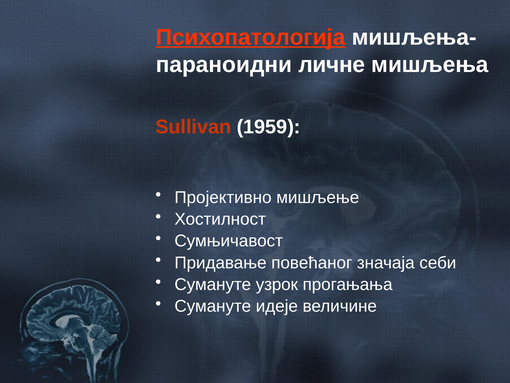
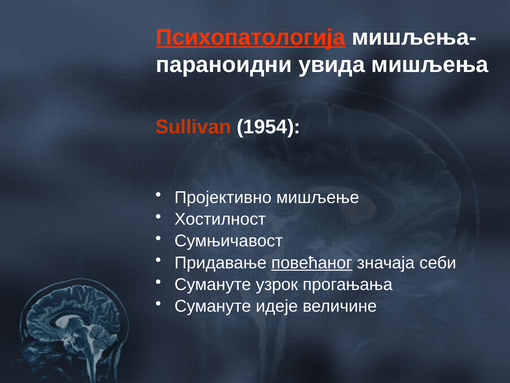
личне: личне -> увида (332, 64)
1959: 1959 -> 1954 (269, 127)
повећаног underline: none -> present (312, 262)
